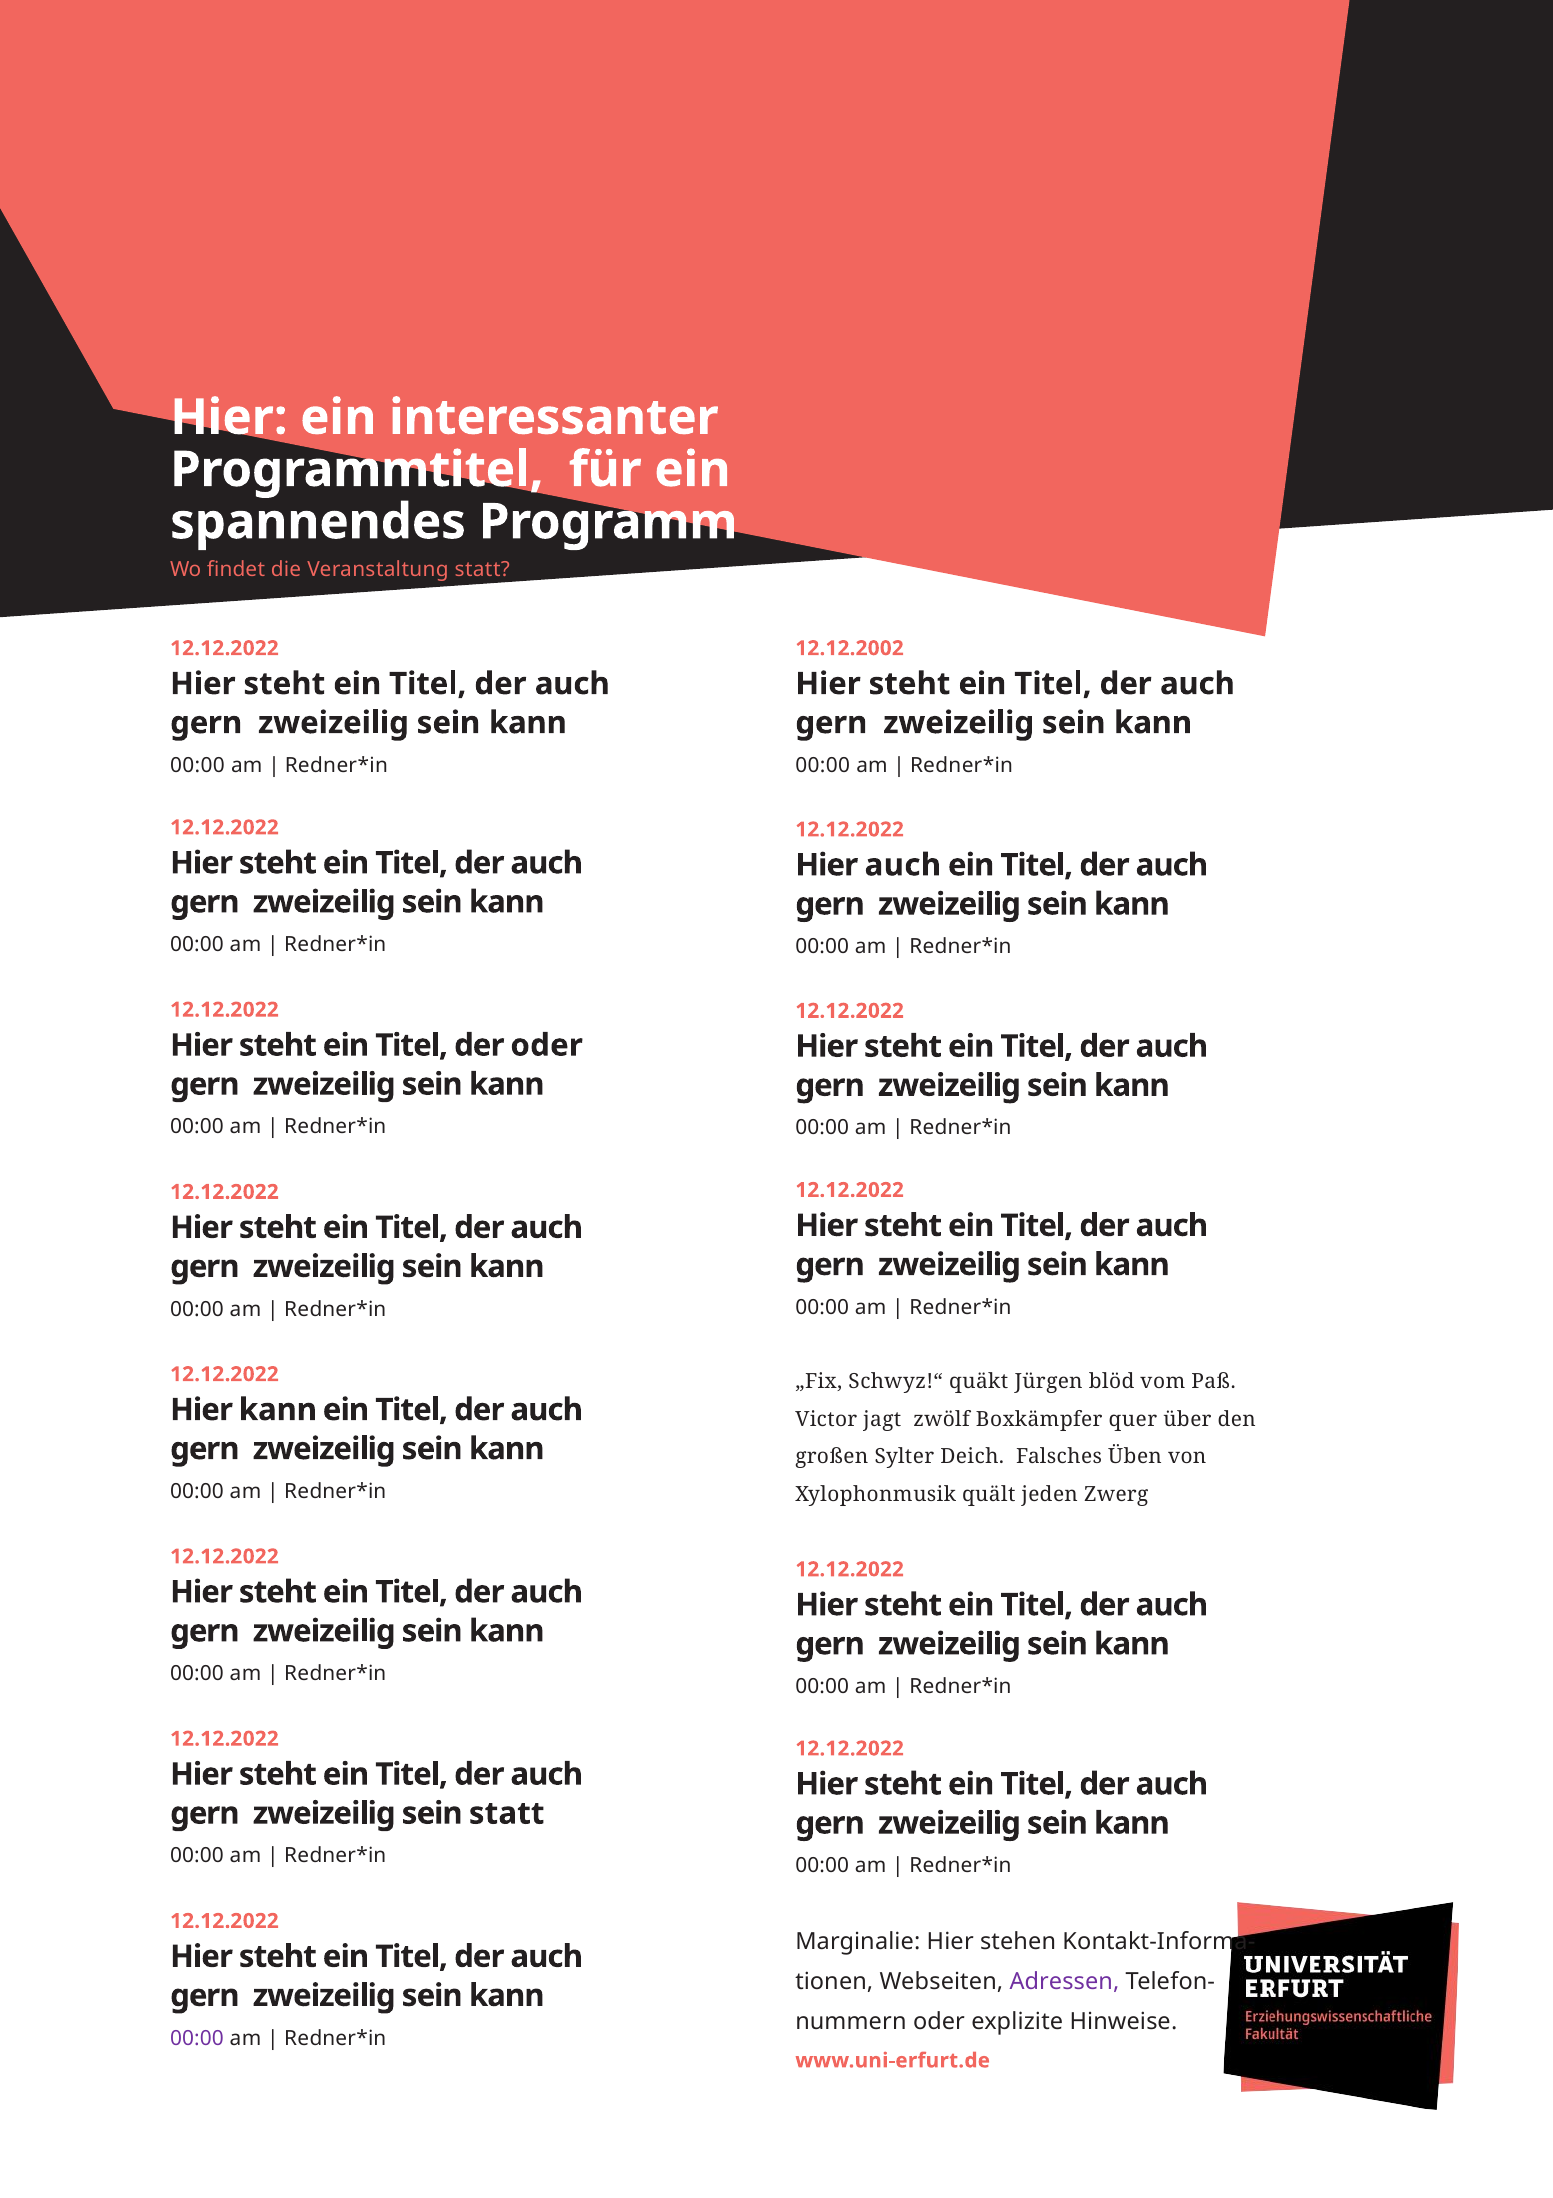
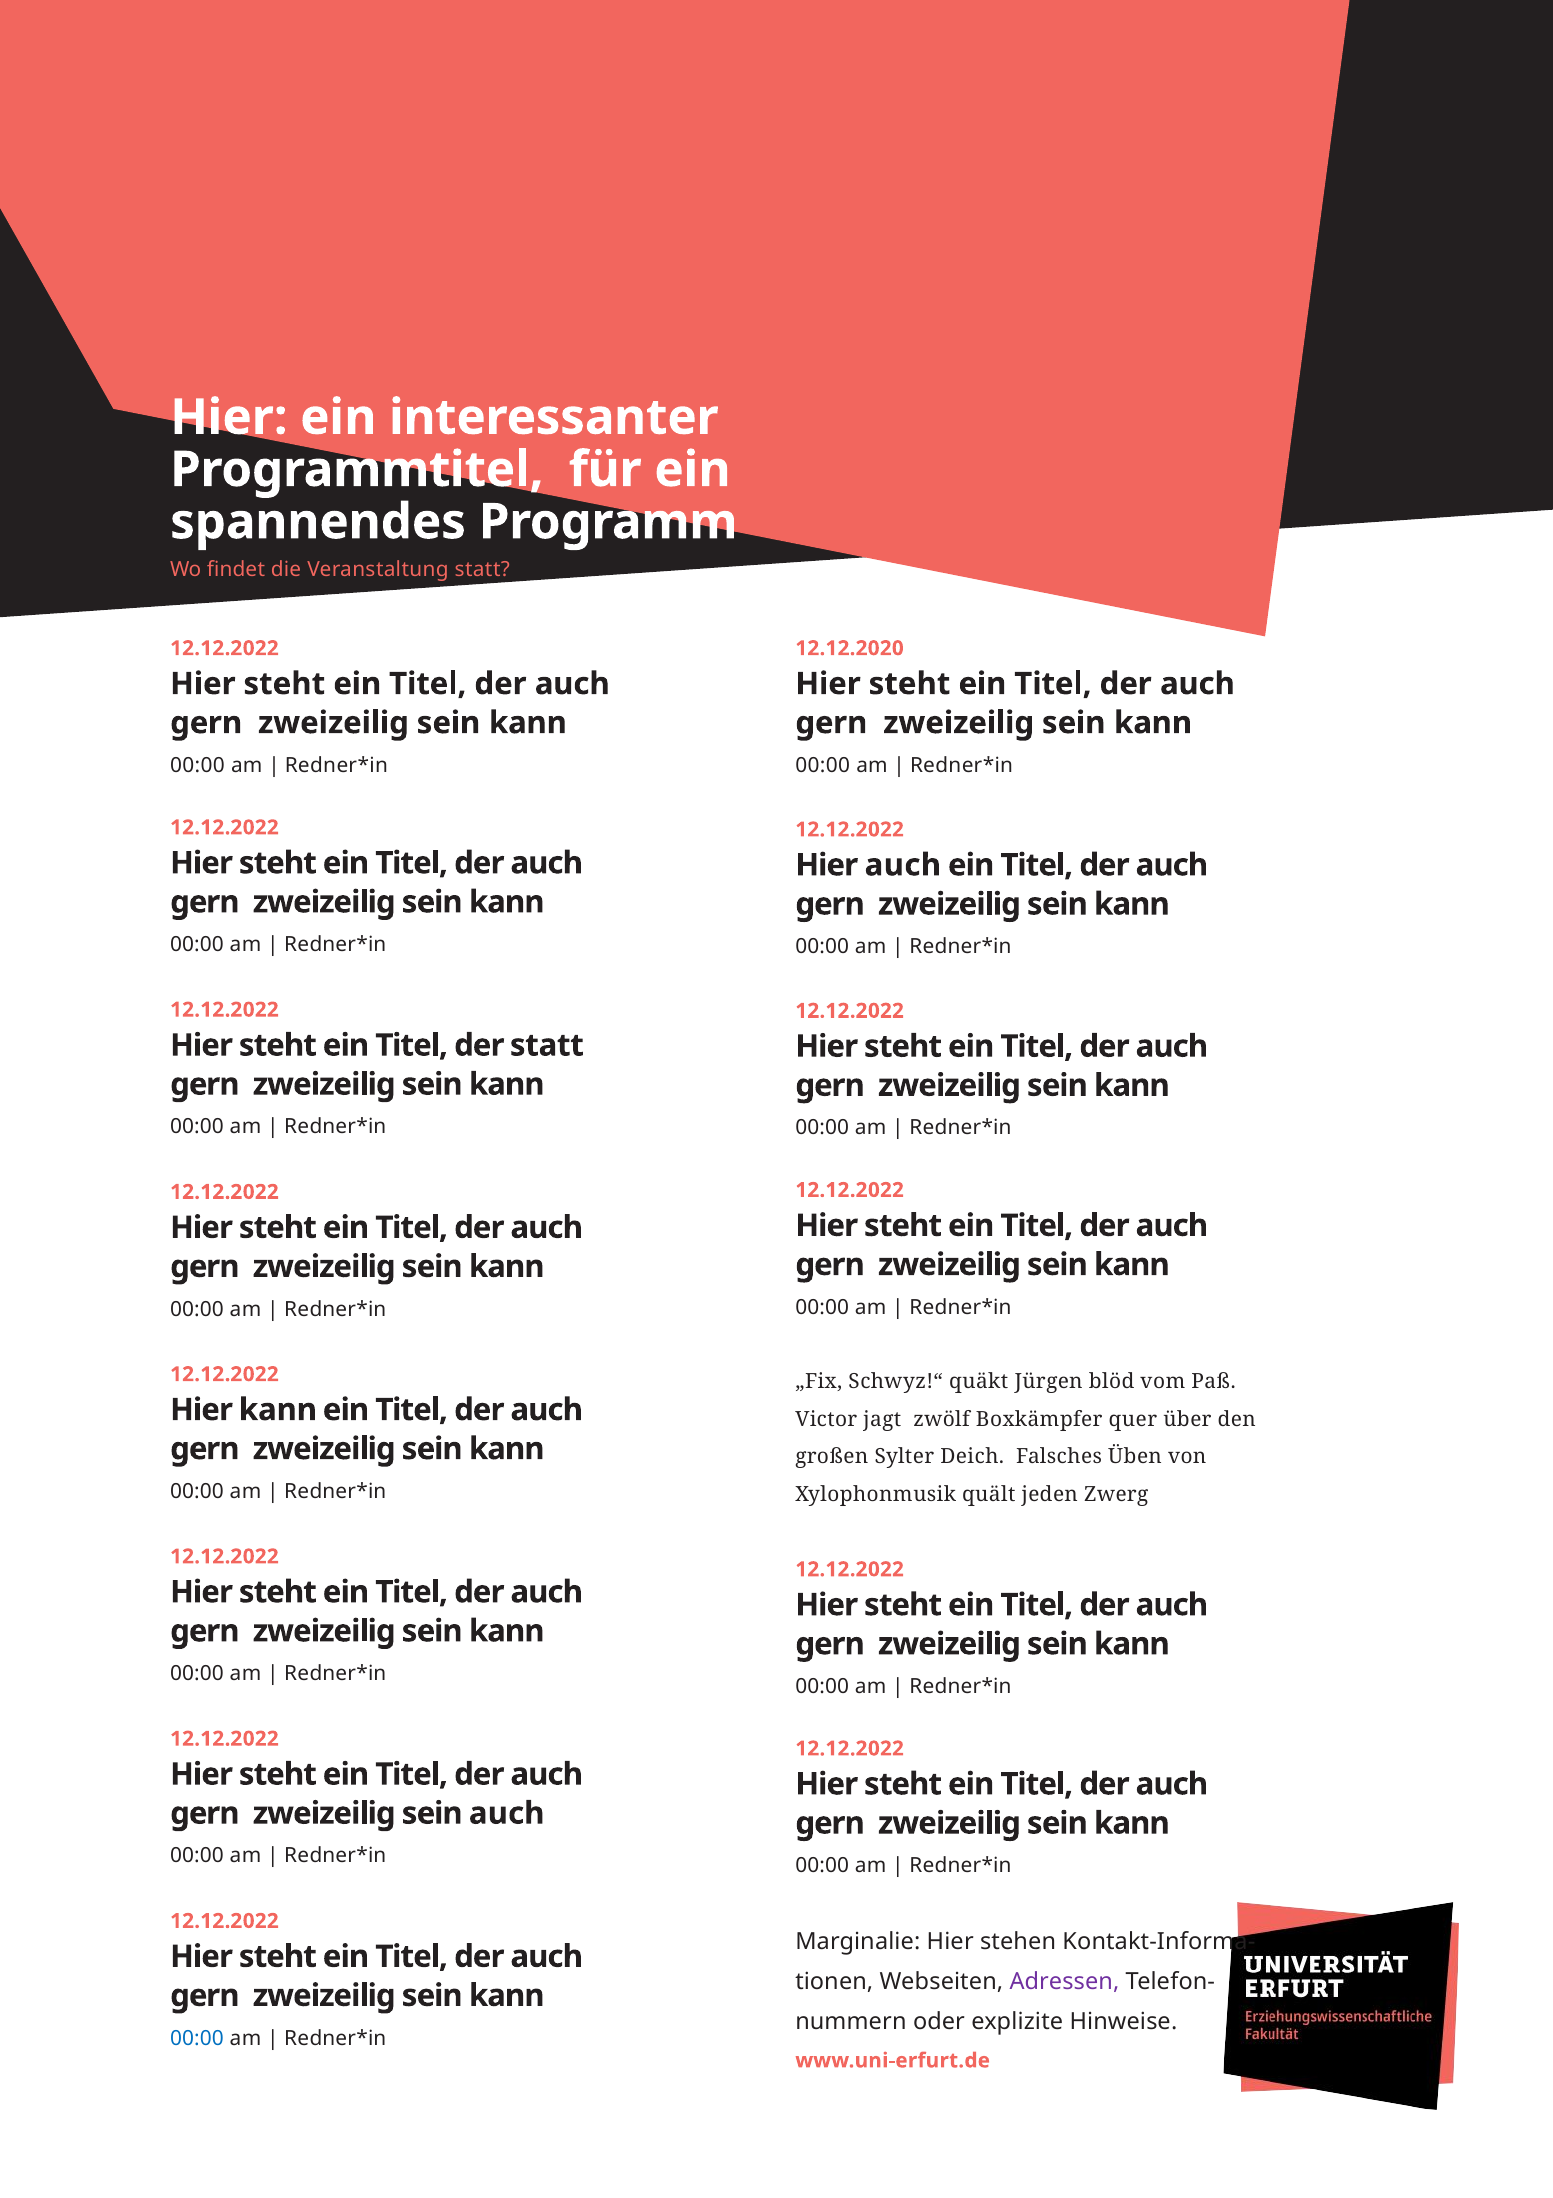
12.12.2002: 12.12.2002 -> 12.12.2020 (850, 648)
der oder: oder -> statt (547, 1045)
sein statt: statt -> auch (507, 1813)
00:00 colour: purple -> blue (197, 2038)
